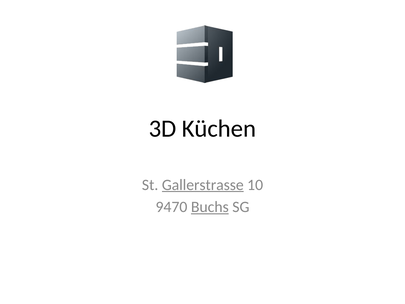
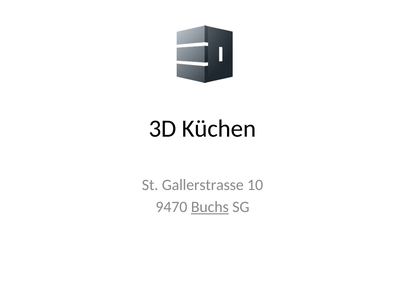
Gallerstrasse underline: present -> none (203, 185)
